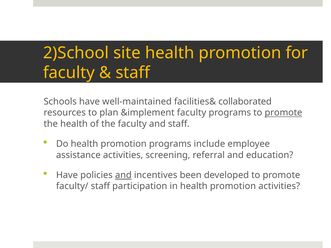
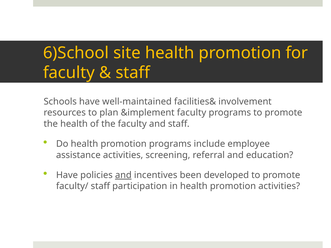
2)School: 2)School -> 6)School (76, 53)
collaborated: collaborated -> involvement (245, 102)
promote underline: present -> none (283, 113)
